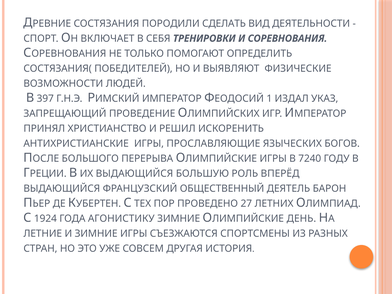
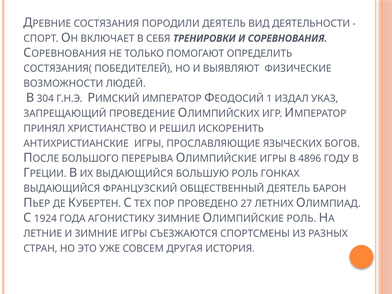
ПОРОДИЛИ СДЕЛАТЬ: СДЕЛАТЬ -> ДЕЯТЕЛЬ (224, 23)
397: 397 -> 304 (45, 99)
7240: 7240 -> 4896 (310, 159)
ВПЕРЁД: ВПЕРЁД -> ГОНКАХ (280, 174)
ДЕНЬ: ДЕНЬ -> РОЛЬ (301, 219)
